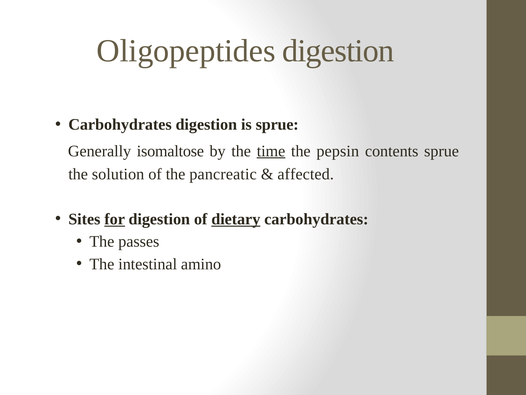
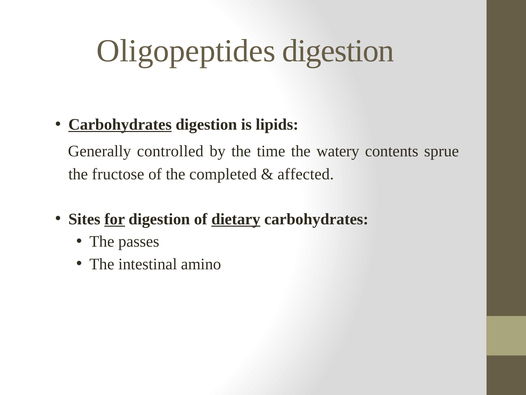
Carbohydrates underline: none -> present (120, 125)
is sprue: sprue -> lipids (277, 125)
isomaltose: isomaltose -> controlled (170, 151)
time underline: present -> none (271, 151)
pepsin: pepsin -> watery (338, 151)
solution: solution -> fructose (118, 174)
pancreatic: pancreatic -> completed (223, 174)
